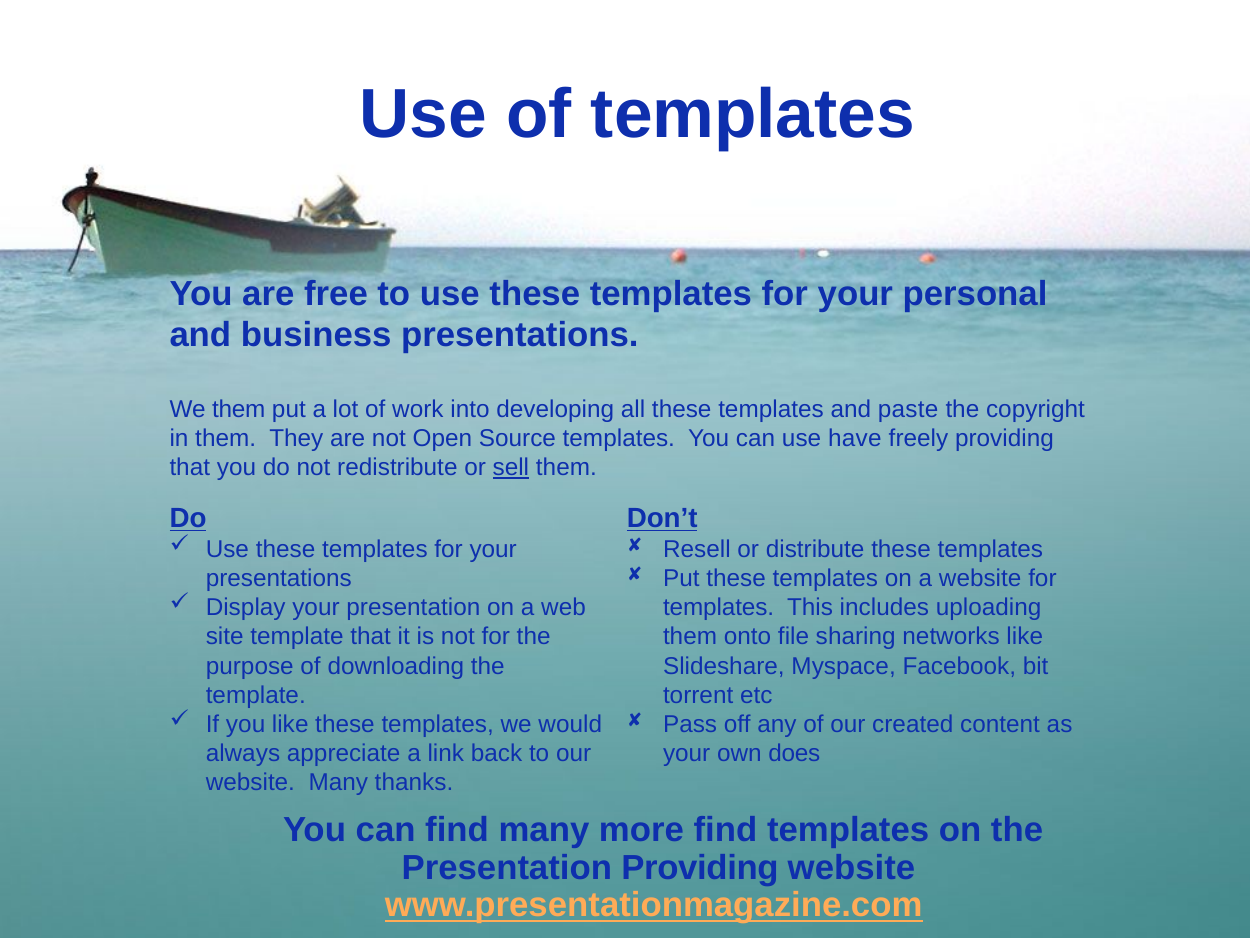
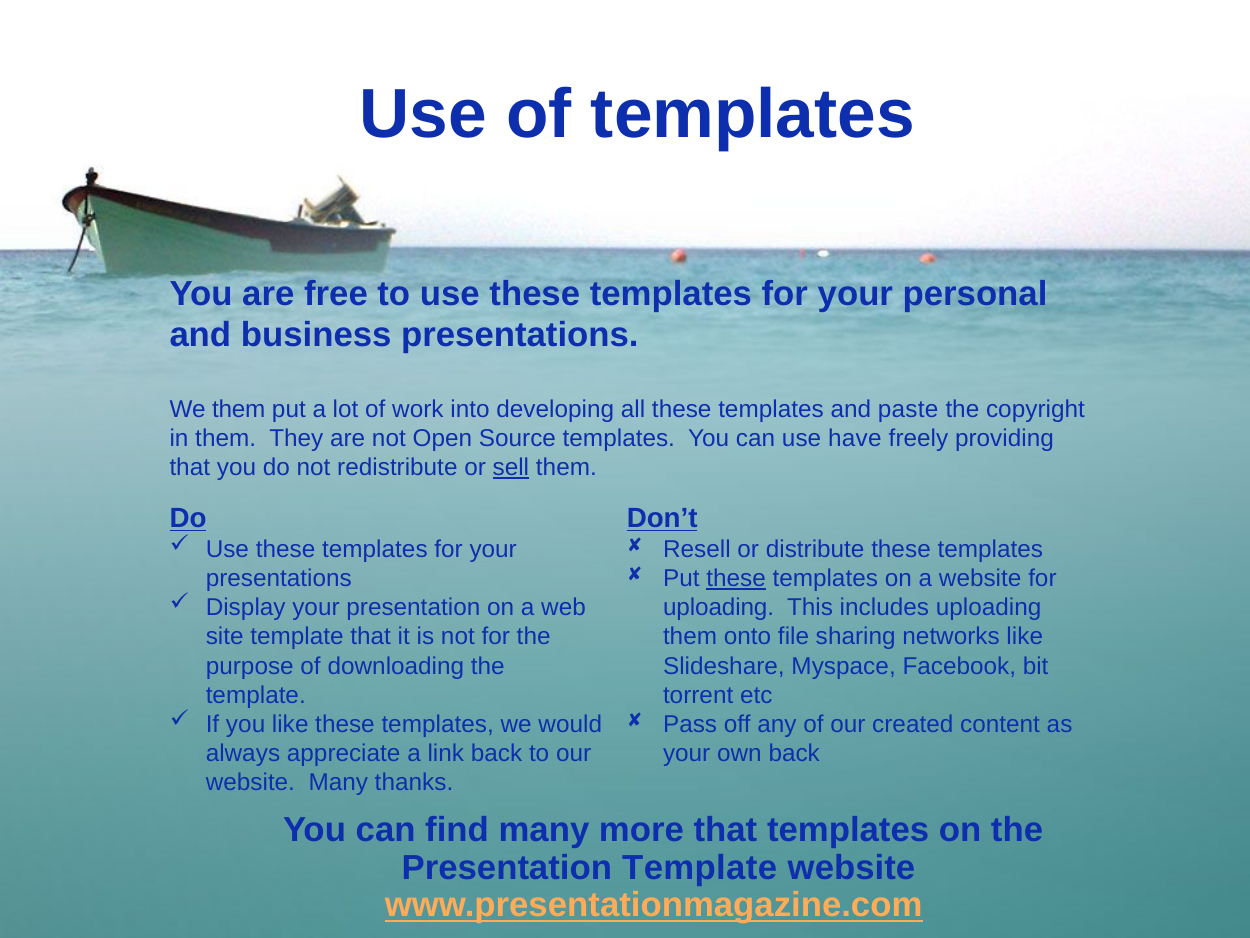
these underline: none -> present (736, 578)
templates: templates -> uploading (719, 607)
own does: does -> back (794, 753)
more find: find -> that (725, 830)
Presentation Providing: Providing -> Template (700, 867)
